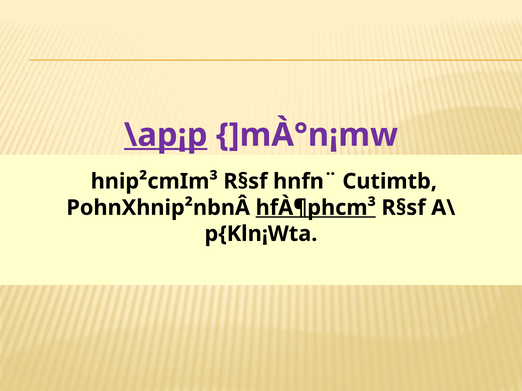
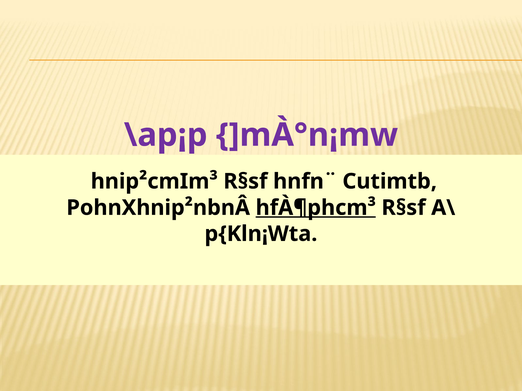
\ap¡p underline: present -> none (166, 135)
